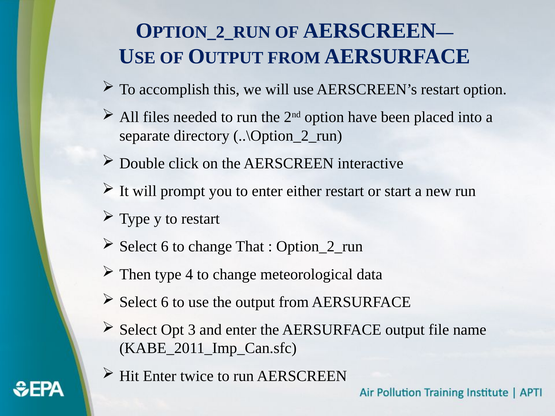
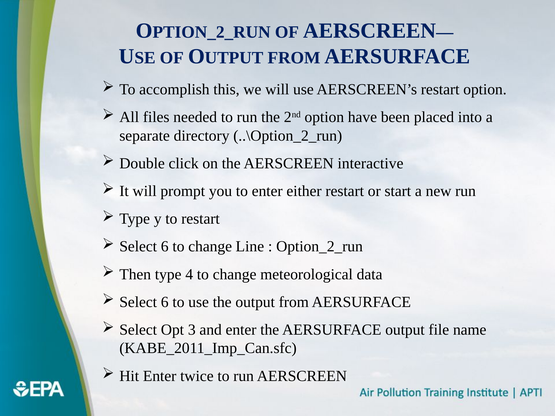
That: That -> Line (250, 247)
